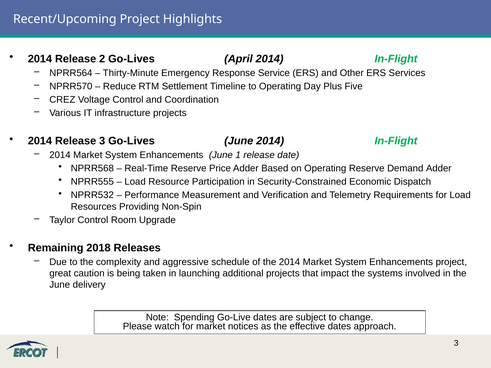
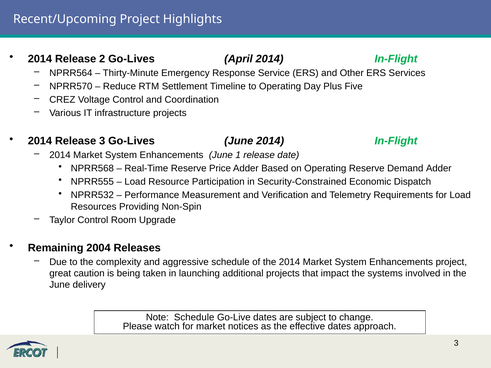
2018: 2018 -> 2004 (99, 248)
Note Spending: Spending -> Schedule (194, 318)
